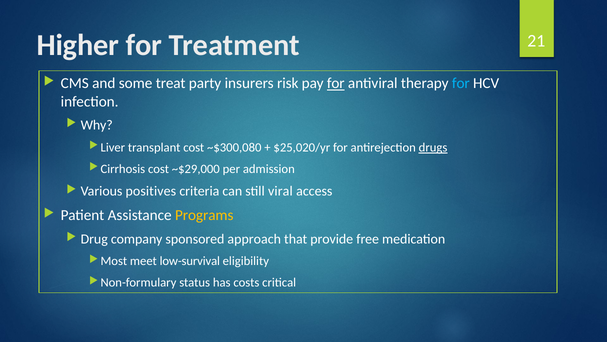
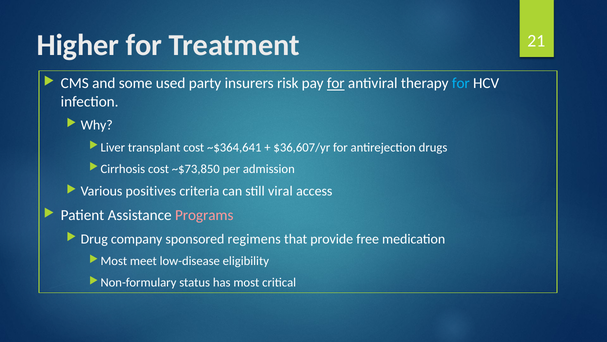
treat: treat -> used (171, 83)
~$300,080: ~$300,080 -> ~$364,641 (234, 147)
$25,020/yr: $25,020/yr -> $36,607/yr (302, 147)
drugs underline: present -> none (433, 147)
~$29,000: ~$29,000 -> ~$73,850 (196, 169)
Programs colour: yellow -> pink (204, 215)
approach: approach -> regimens (254, 239)
low-survival: low-survival -> low-disease (190, 261)
costs: costs -> most (246, 282)
